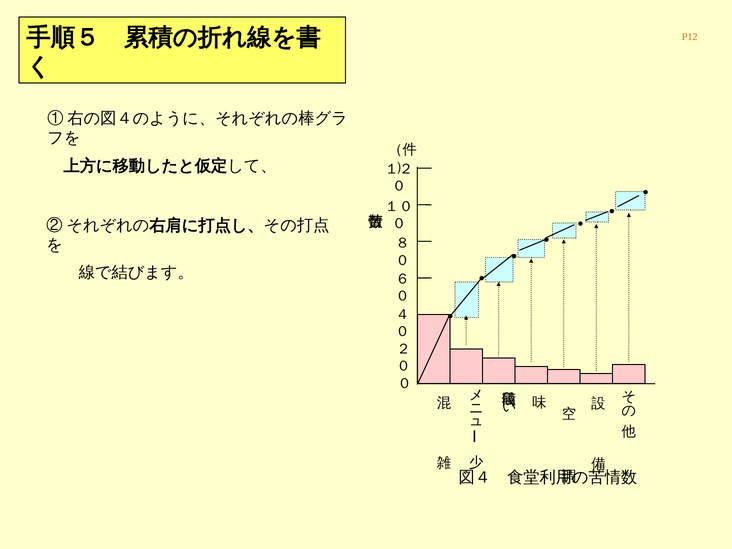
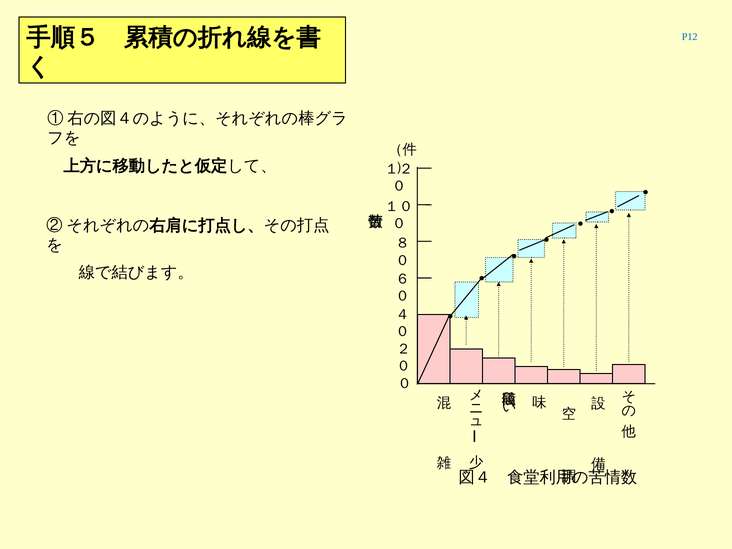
P12 colour: orange -> blue (690, 37)
